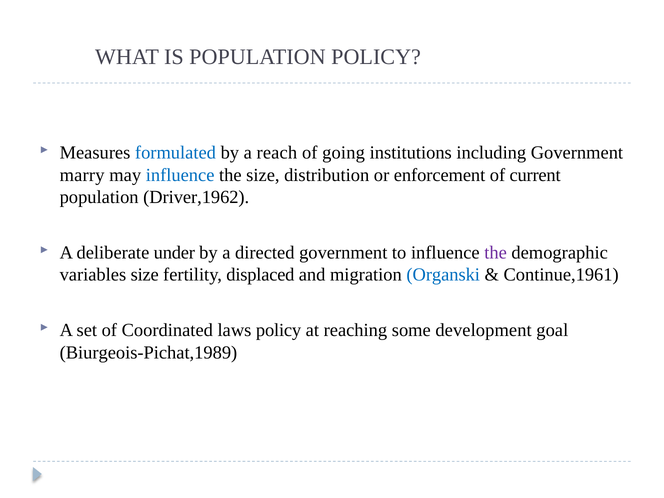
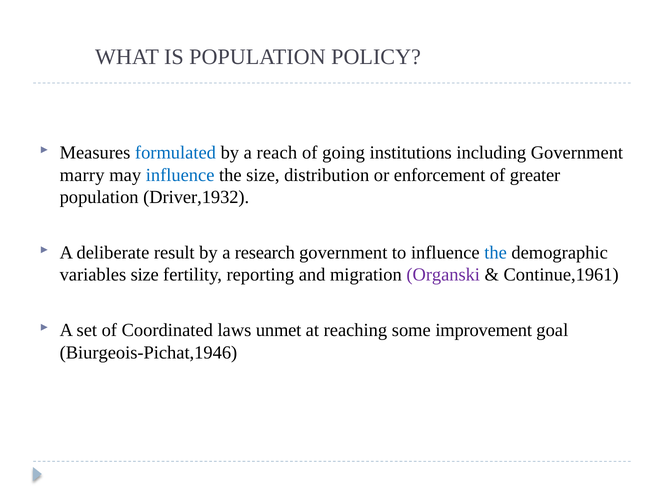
current: current -> greater (535, 175)
Driver,1962: Driver,1962 -> Driver,1932 (196, 197)
under: under -> result (174, 253)
directed: directed -> research (265, 253)
the colour: purple -> blue (496, 253)
displaced: displaced -> reporting (260, 275)
Organski colour: blue -> purple (443, 275)
laws policy: policy -> unmet (279, 330)
development: development -> improvement (484, 330)
Biurgeois-Pichat,1989: Biurgeois-Pichat,1989 -> Biurgeois-Pichat,1946 (148, 352)
